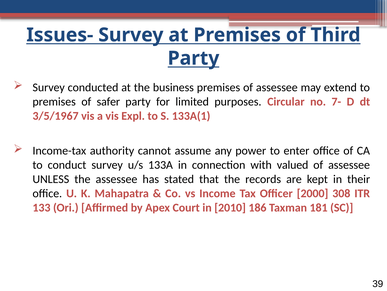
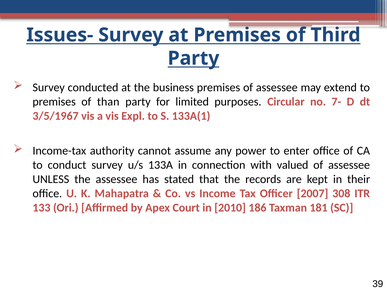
safer: safer -> than (108, 101)
2000: 2000 -> 2007 (313, 193)
